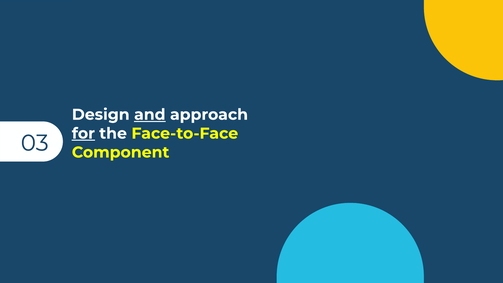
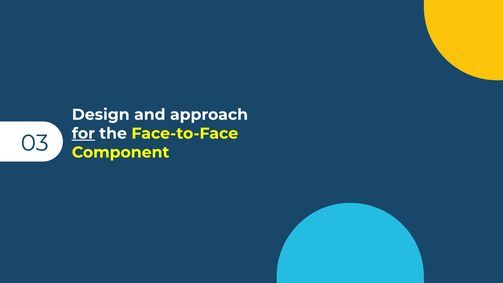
and underline: present -> none (150, 115)
